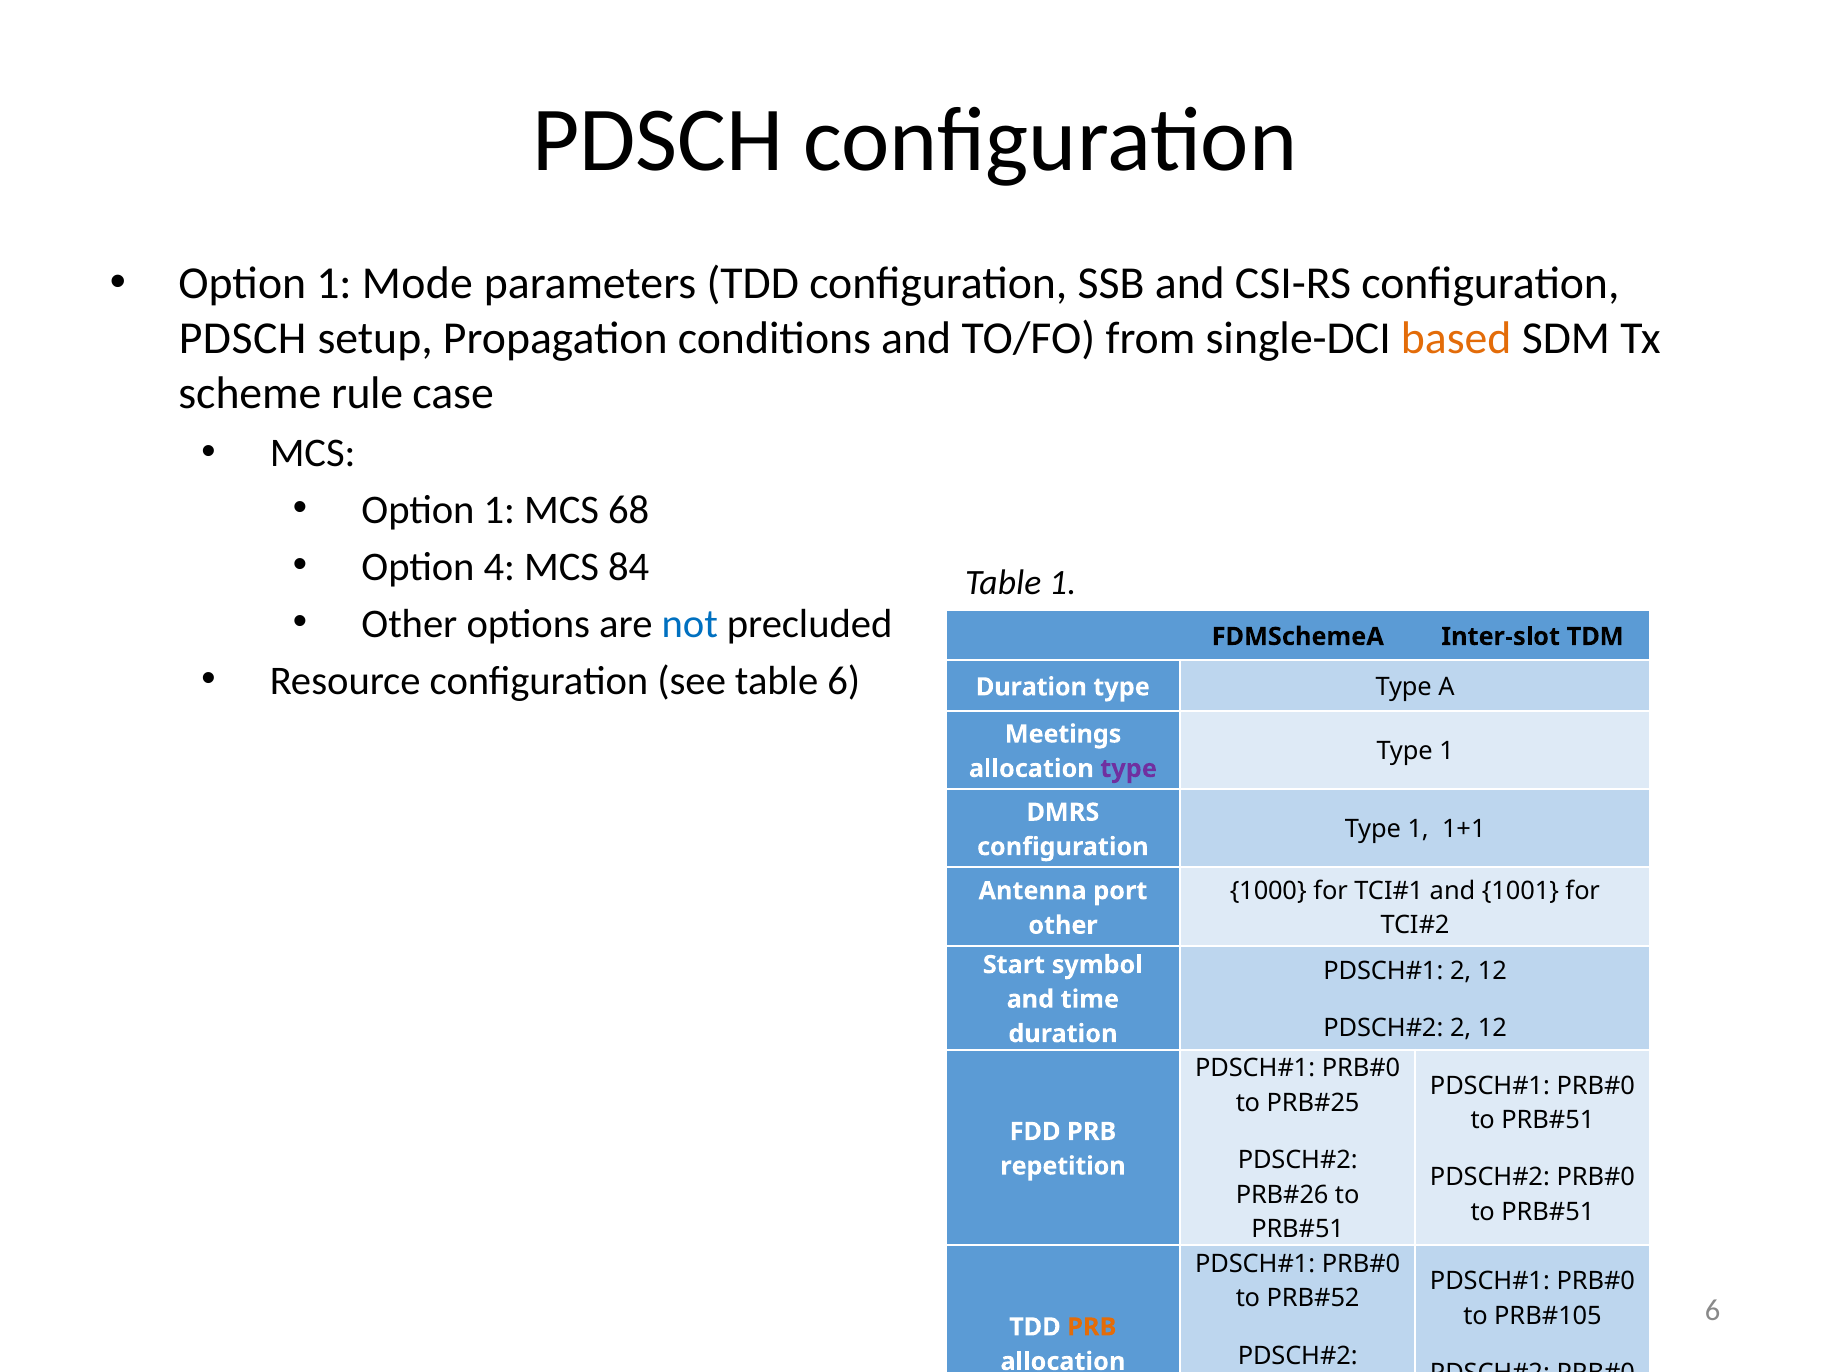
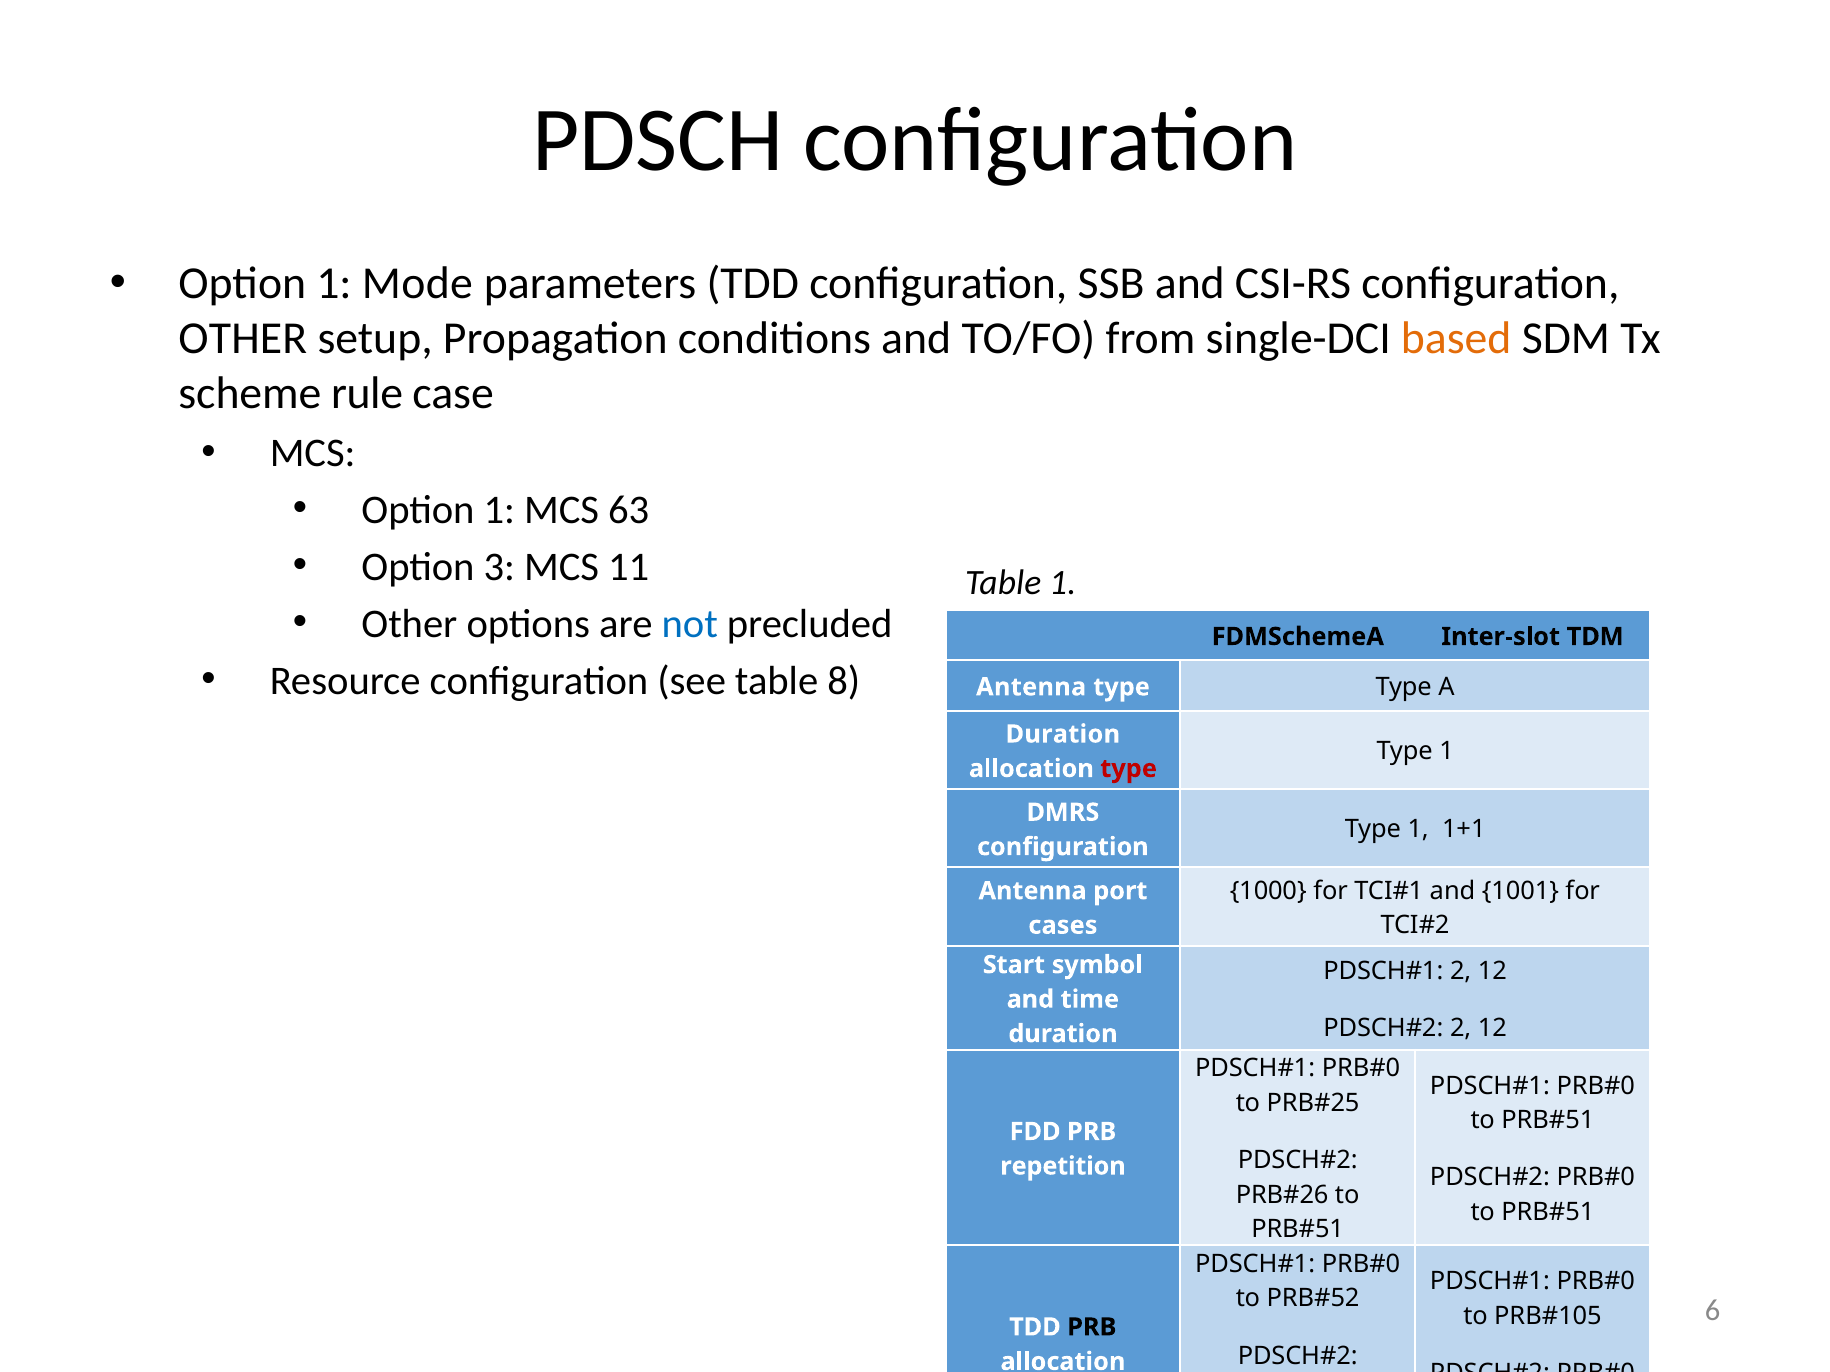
PDSCH: PDSCH -> OTHER (243, 339)
68: 68 -> 63 (629, 510)
4: 4 -> 3 (499, 567)
84: 84 -> 11 (629, 567)
table 6: 6 -> 8 (844, 681)
Duration: Duration -> Antenna (1031, 687)
Meetings: Meetings -> Duration (1063, 734)
type colour: purple -> red (1129, 769)
other: other -> cases (1063, 926)
PRB colour: orange -> black (1092, 1328)
